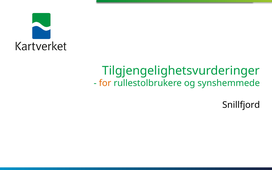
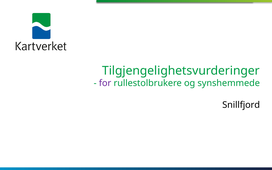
for colour: orange -> purple (105, 83)
